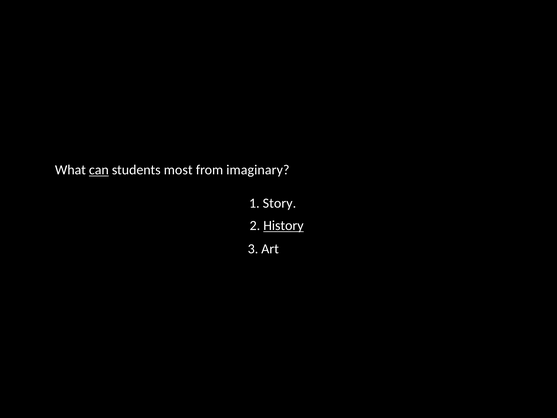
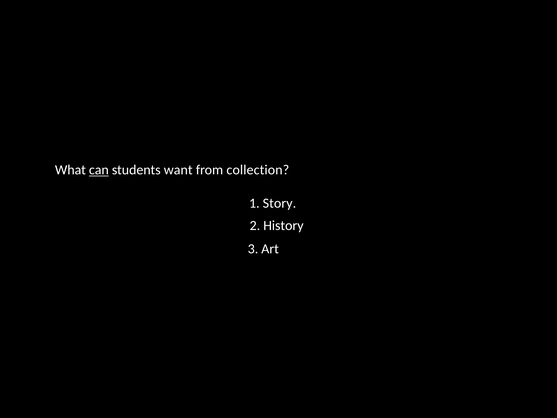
most: most -> want (178, 170)
imaginary: imaginary -> collection (258, 170)
History underline: present -> none (283, 226)
